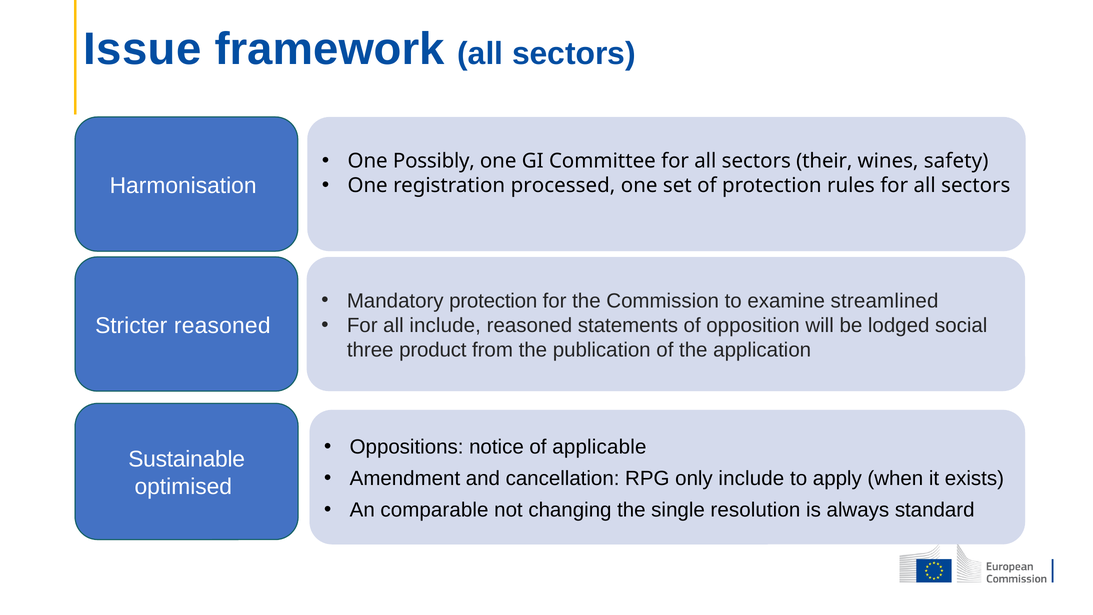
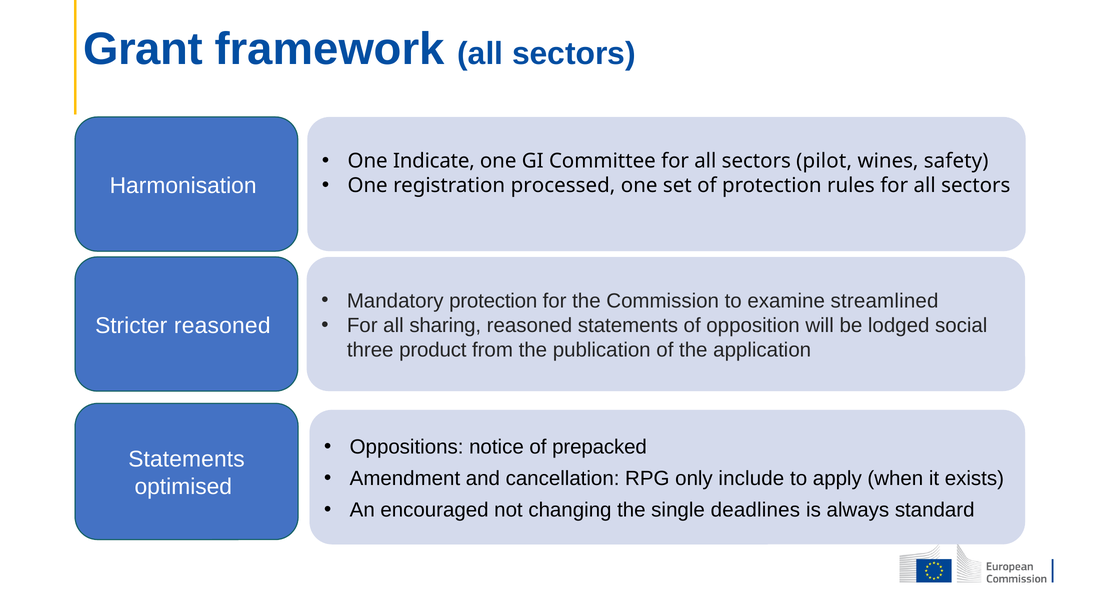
Issue: Issue -> Grant (143, 49)
Possibly: Possibly -> Indicate (434, 161)
their: their -> pilot (824, 161)
all include: include -> sharing (445, 325)
applicable: applicable -> prepacked (600, 447)
Sustainable: Sustainable -> Statements (186, 459)
comparable: comparable -> encouraged (435, 510)
resolution: resolution -> deadlines (755, 510)
